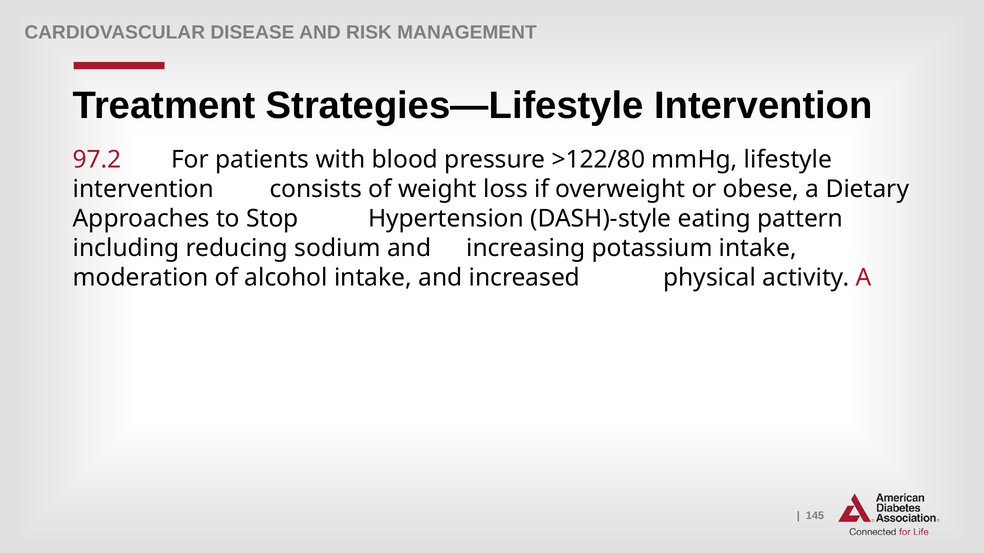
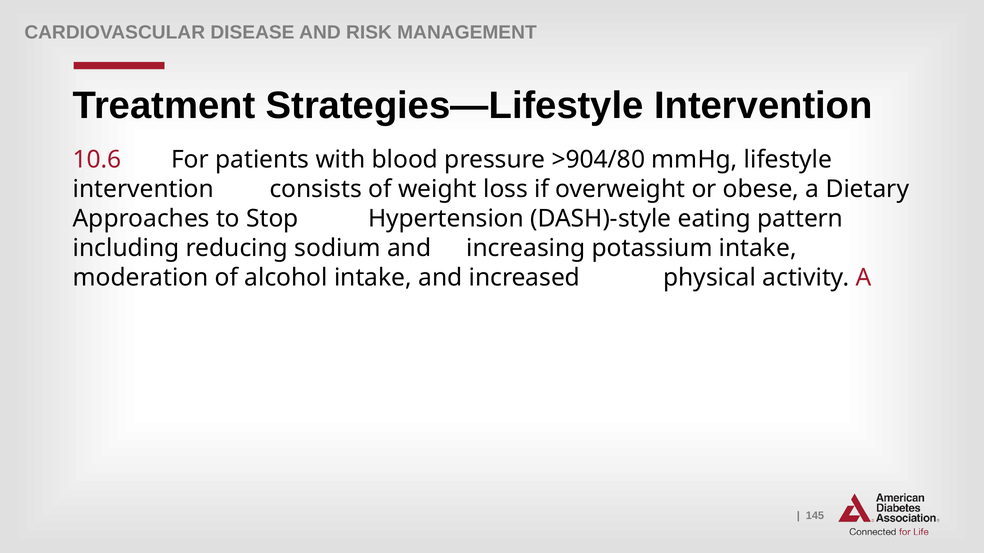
97.2: 97.2 -> 10.6 (97, 160)
>122/80: >122/80 -> >904/80 (598, 160)
